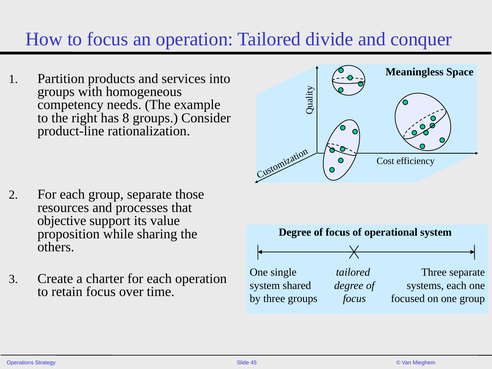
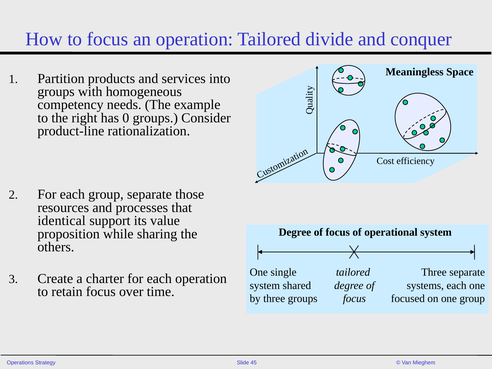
8: 8 -> 0 (126, 118)
objective: objective -> identical (62, 221)
